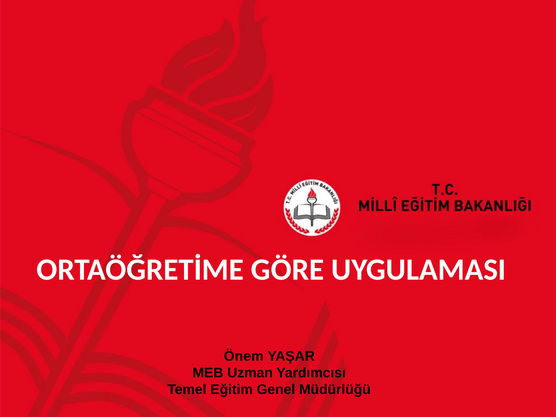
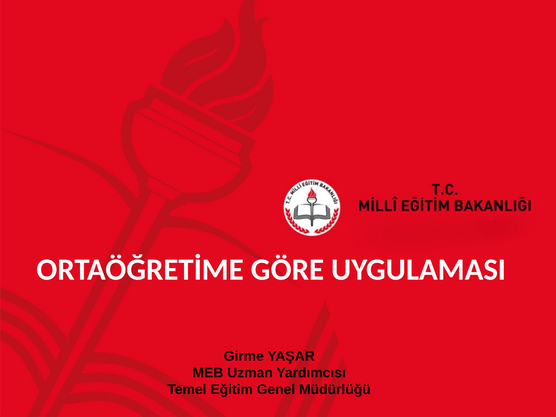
Önem: Önem -> Girme (244, 356)
